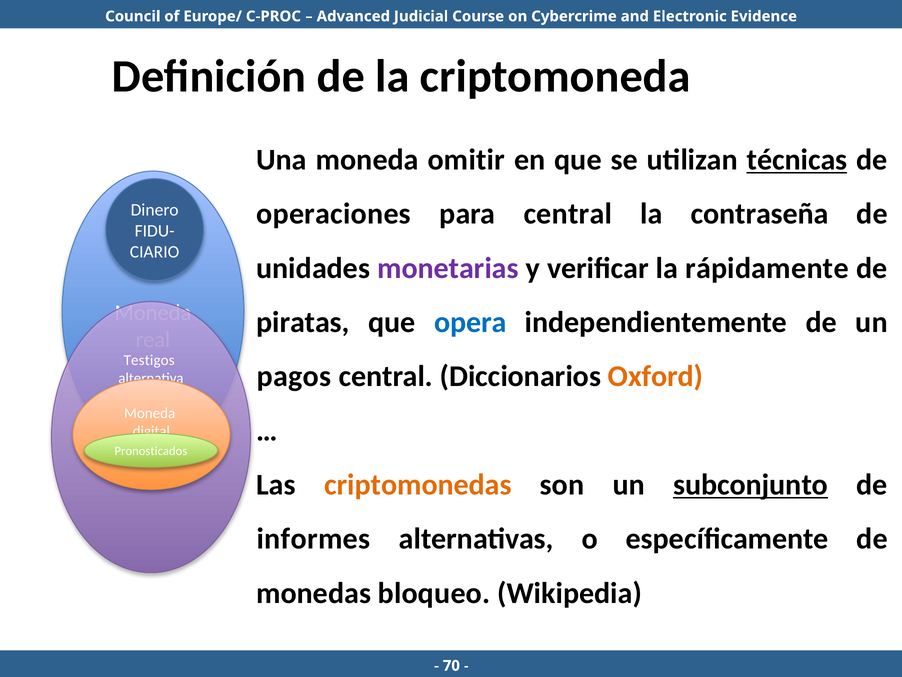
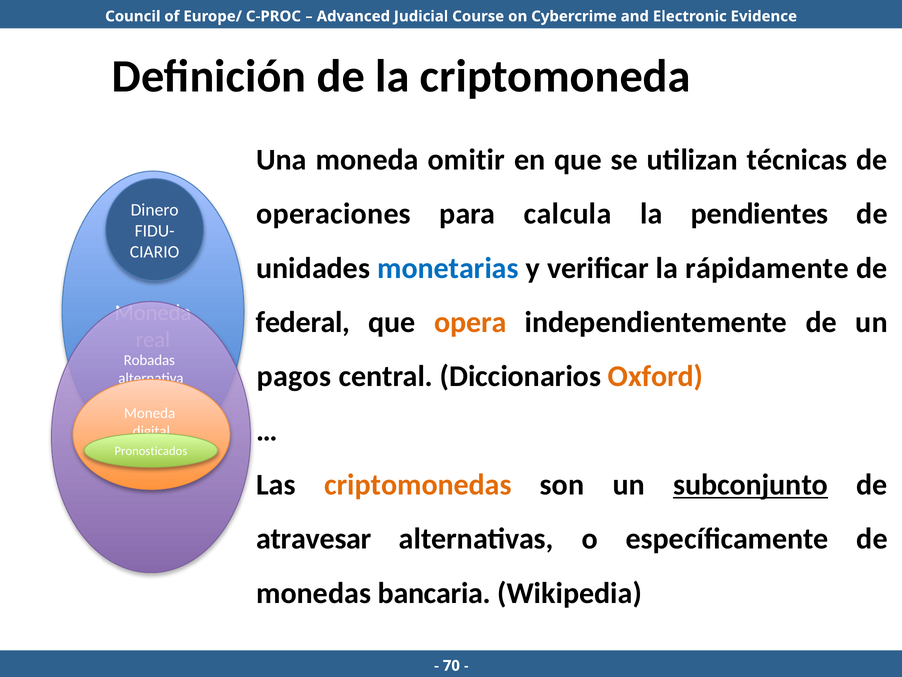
técnicas underline: present -> none (797, 160)
para central: central -> calcula (568, 214)
contraseña: contraseña -> pendientes (760, 214)
monetarias colour: purple -> blue (448, 268)
piratas: piratas -> federal (303, 322)
opera colour: blue -> orange (470, 322)
Testigos: Testigos -> Robadas (149, 360)
informes: informes -> atravesar (314, 539)
bloqueo: bloqueo -> bancaria (434, 593)
